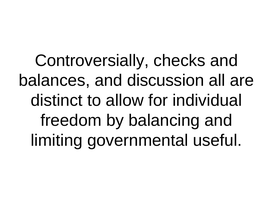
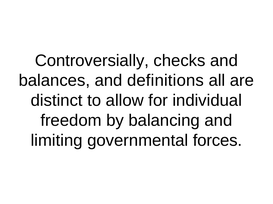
discussion: discussion -> definitions (165, 81)
useful: useful -> forces (218, 141)
